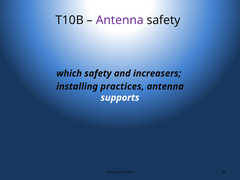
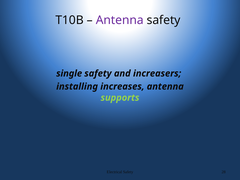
which: which -> single (69, 73)
practices: practices -> increases (122, 86)
supports colour: white -> light green (120, 98)
